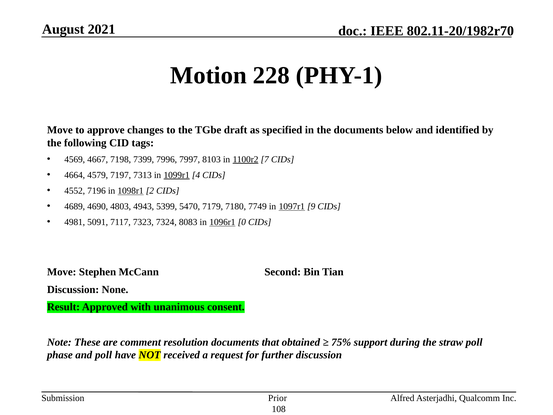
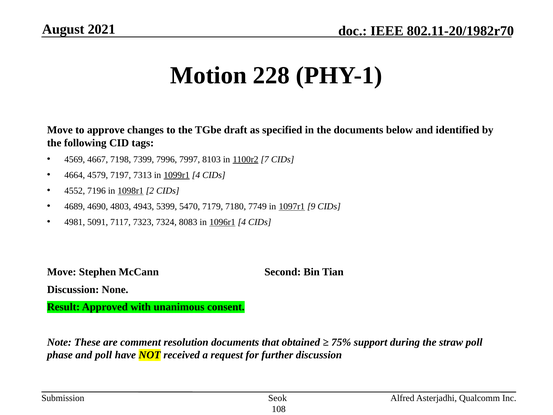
1096r1 0: 0 -> 4 (242, 222)
Prior: Prior -> Seok (278, 398)
